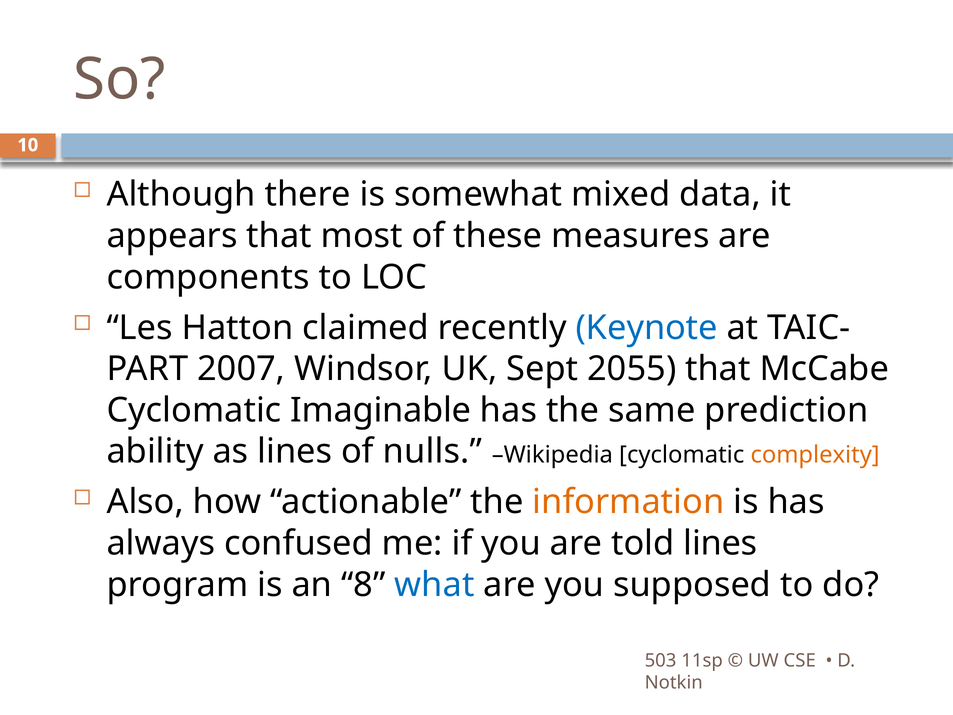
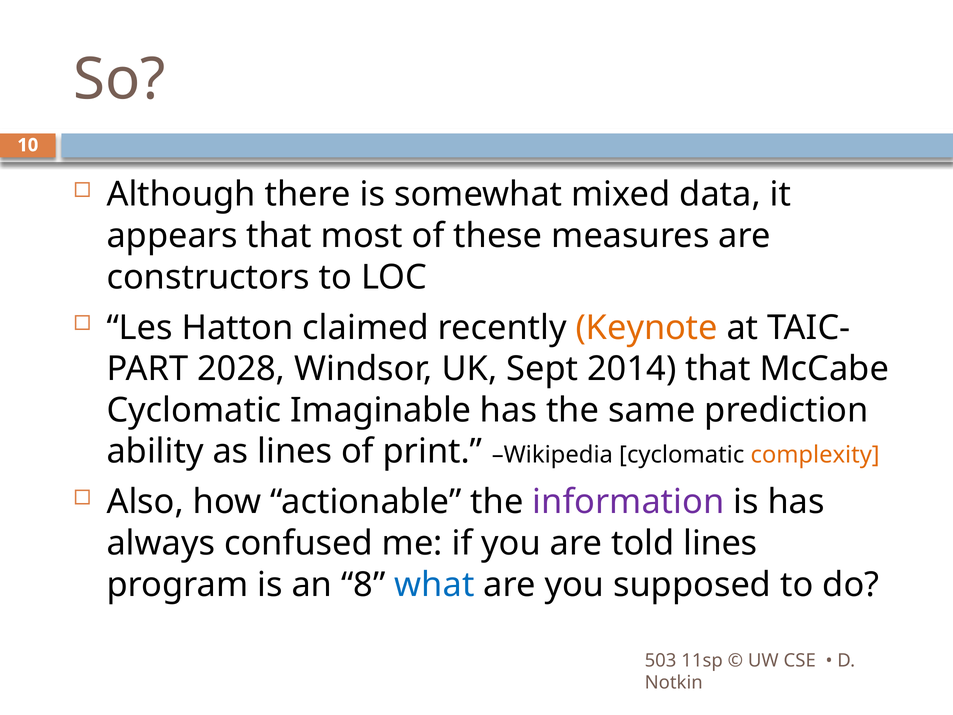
components: components -> constructors (208, 277)
Keynote colour: blue -> orange (647, 328)
2007: 2007 -> 2028 (241, 369)
2055: 2055 -> 2014 (632, 369)
nulls: nulls -> print (433, 451)
information colour: orange -> purple (628, 502)
